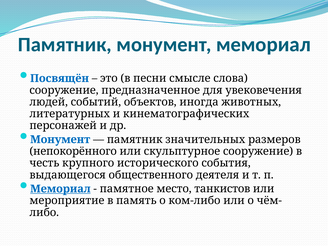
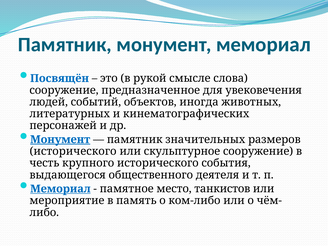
песни: песни -> рукой (150, 78)
Монумент underline: none -> present (60, 139)
непокорённого: непокорённого -> исторического (73, 151)
